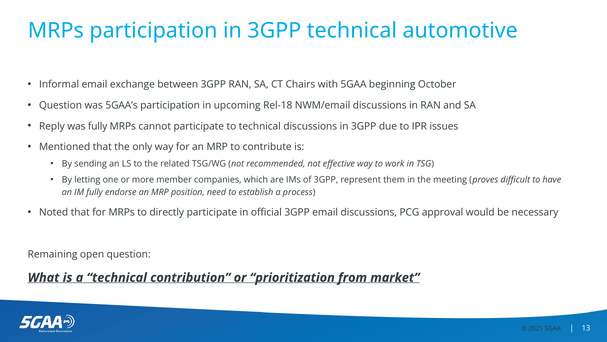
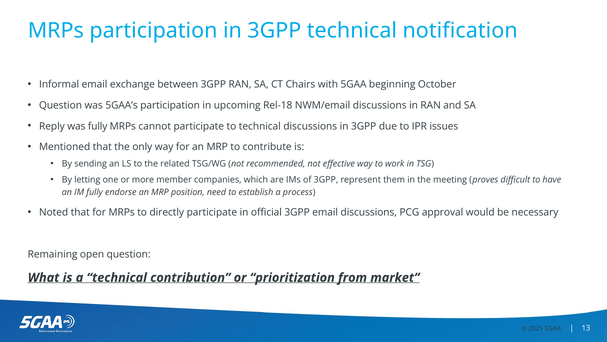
automotive: automotive -> notification (460, 31)
